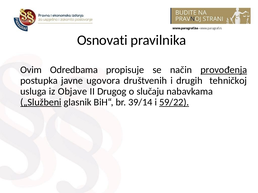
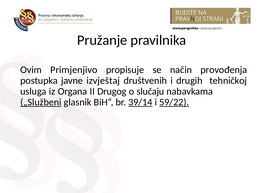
Osnovati: Osnovati -> Pružanje (102, 40)
Odredbama: Odredbama -> Primjenjivo (74, 70)
provođenja underline: present -> none (224, 70)
ugovora: ugovora -> izvještaj (103, 81)
Objave: Objave -> Organa (73, 92)
39/14 underline: none -> present (140, 102)
